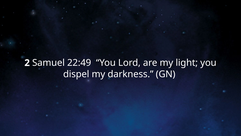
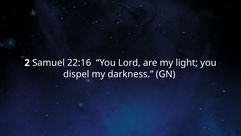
22:49: 22:49 -> 22:16 (79, 63)
